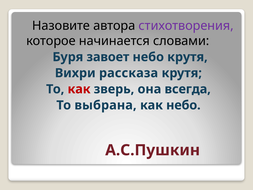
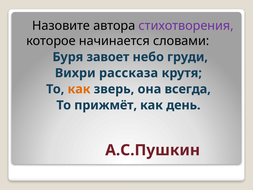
небо крутя: крутя -> груди (187, 57)
как colour: red -> orange (79, 89)
выбрана: выбрана -> прижмёт (106, 105)
как небо: небо -> день (183, 105)
